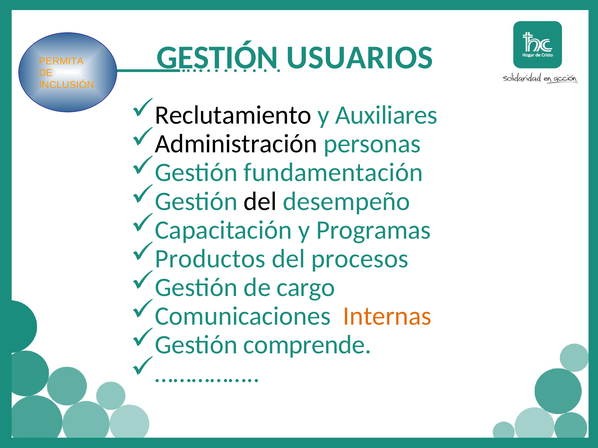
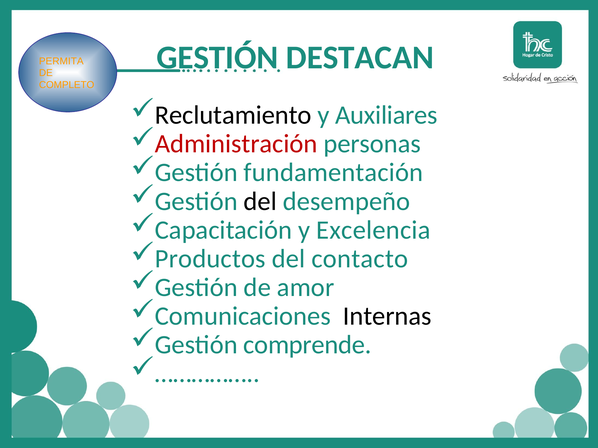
USUARIOS: USUARIOS -> DESTACAN (360, 58)
INCLUSIÓN: INCLUSIÓN -> COMPLETO (67, 85)
Administración colour: black -> red (236, 144)
Programas: Programas -> Excelencia (373, 230)
procesos: procesos -> contacto (360, 259)
cargo: cargo -> amor (306, 288)
Internas colour: orange -> black (387, 316)
